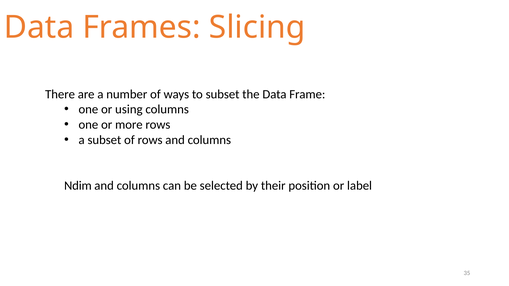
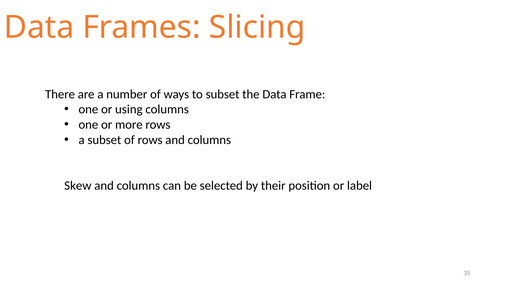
Ndim: Ndim -> Skew (78, 186)
